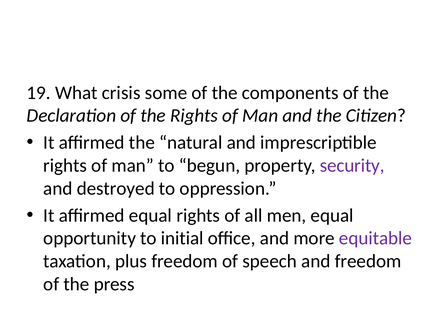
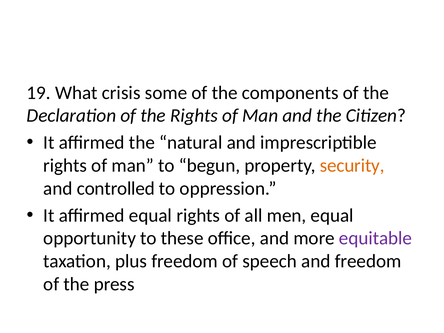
security colour: purple -> orange (352, 166)
destroyed: destroyed -> controlled (116, 188)
initial: initial -> these (182, 238)
